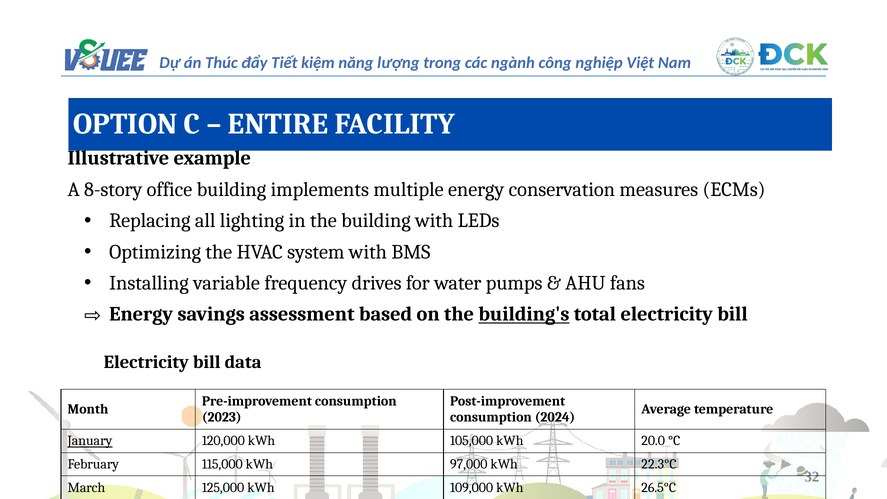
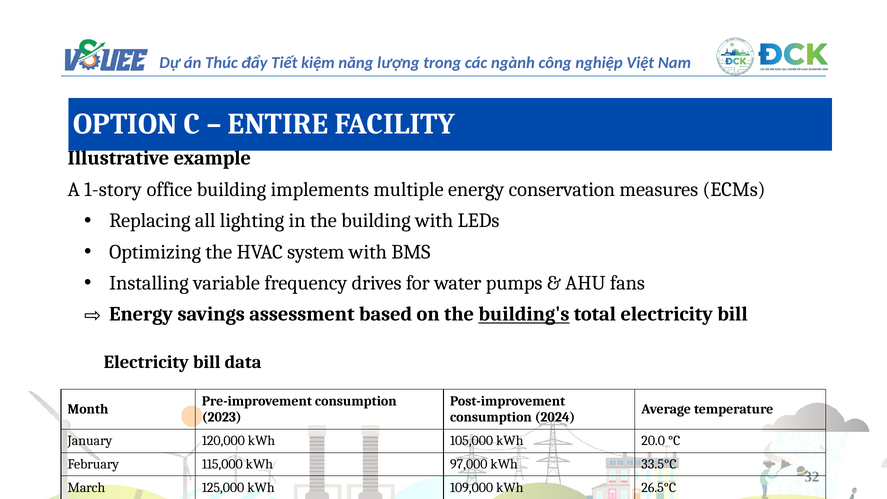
8-story: 8-story -> 1-story (113, 189)
January underline: present -> none (90, 441)
22.3°C: 22.3°C -> 33.5°C (659, 464)
